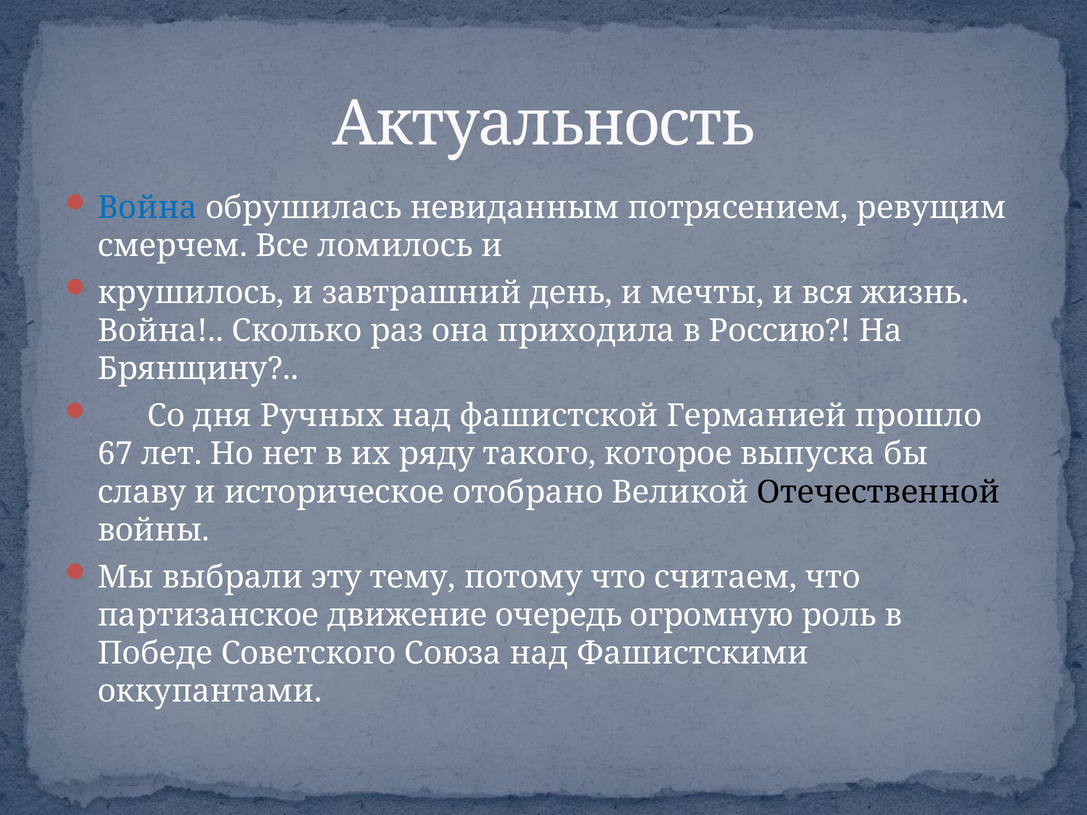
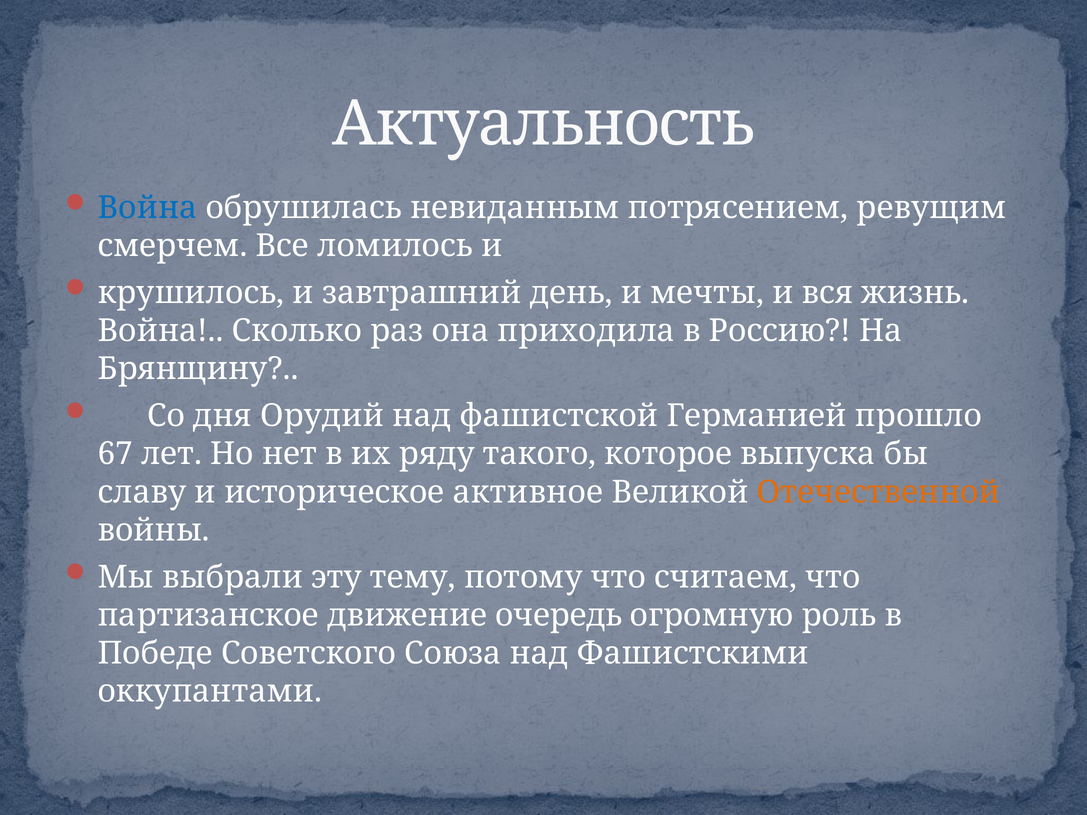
Ручных: Ручных -> Орудий (322, 416)
отобрано: отобрано -> активное (528, 492)
Отечественной colour: black -> orange (879, 492)
